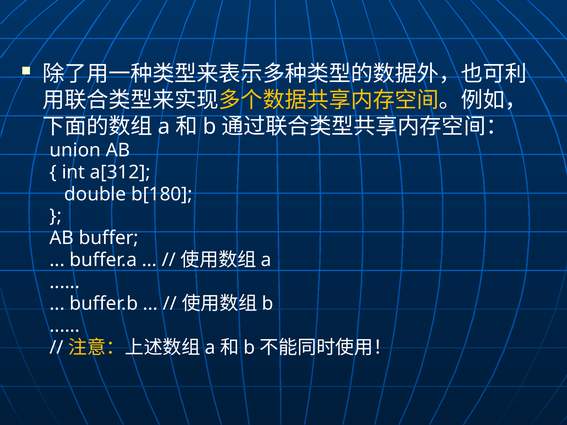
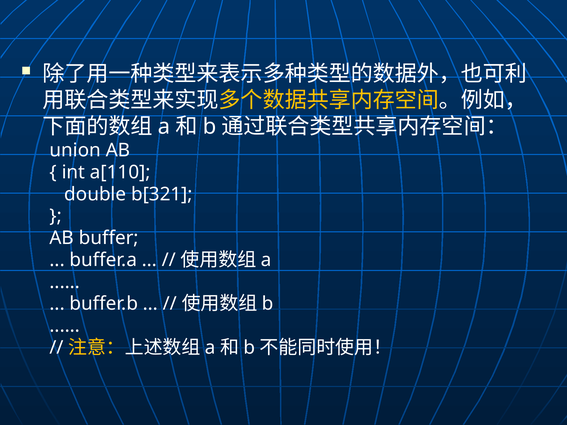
a[312: a[312 -> a[110 (120, 172)
b[180: b[180 -> b[321 (162, 194)
